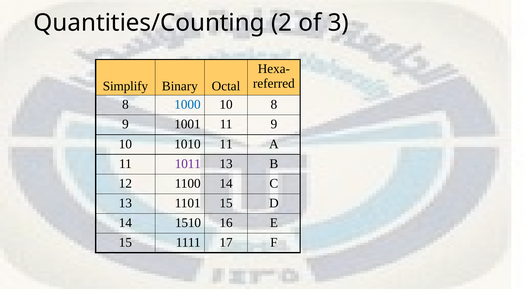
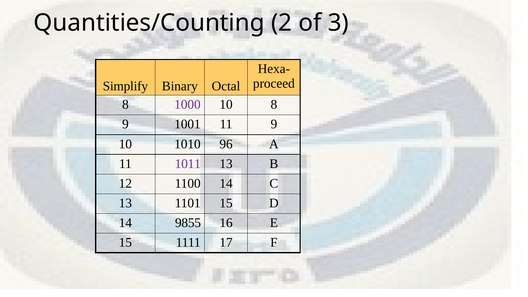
referred: referred -> proceed (274, 83)
1000 colour: blue -> purple (187, 105)
1010 11: 11 -> 96 (226, 144)
1510: 1510 -> 9855 (188, 223)
